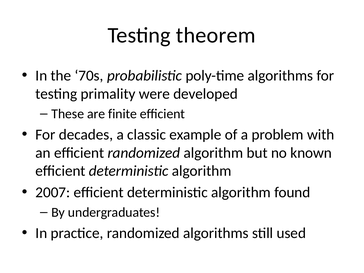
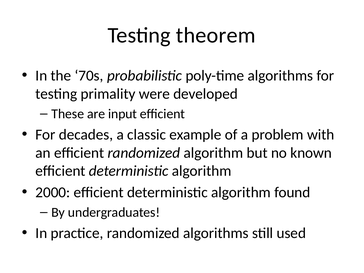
finite: finite -> input (123, 114)
2007: 2007 -> 2000 (53, 192)
